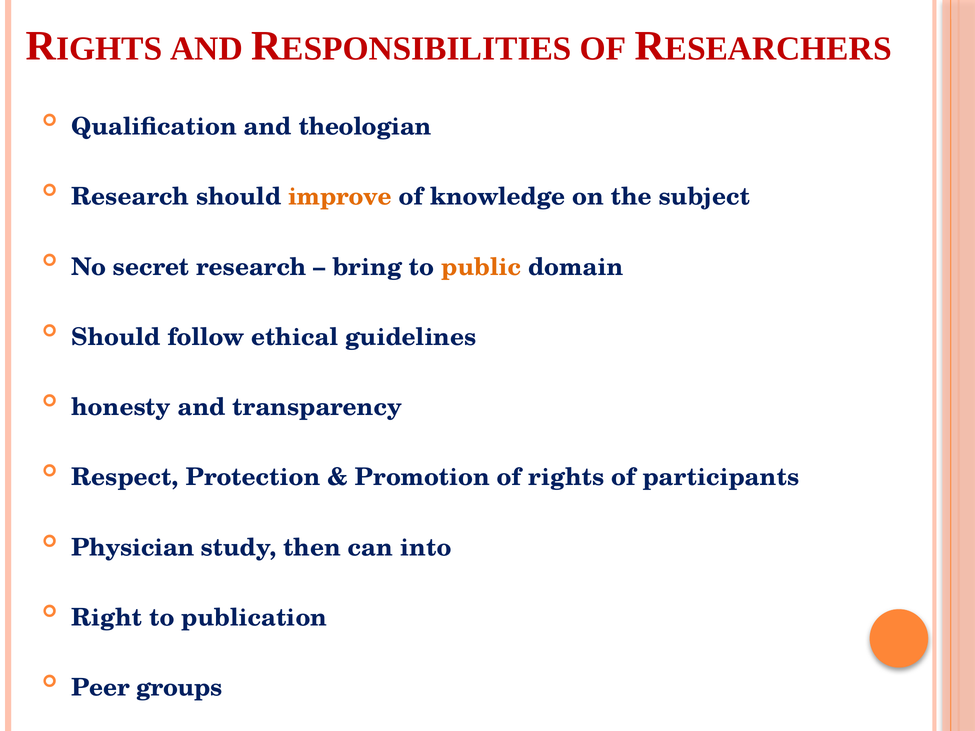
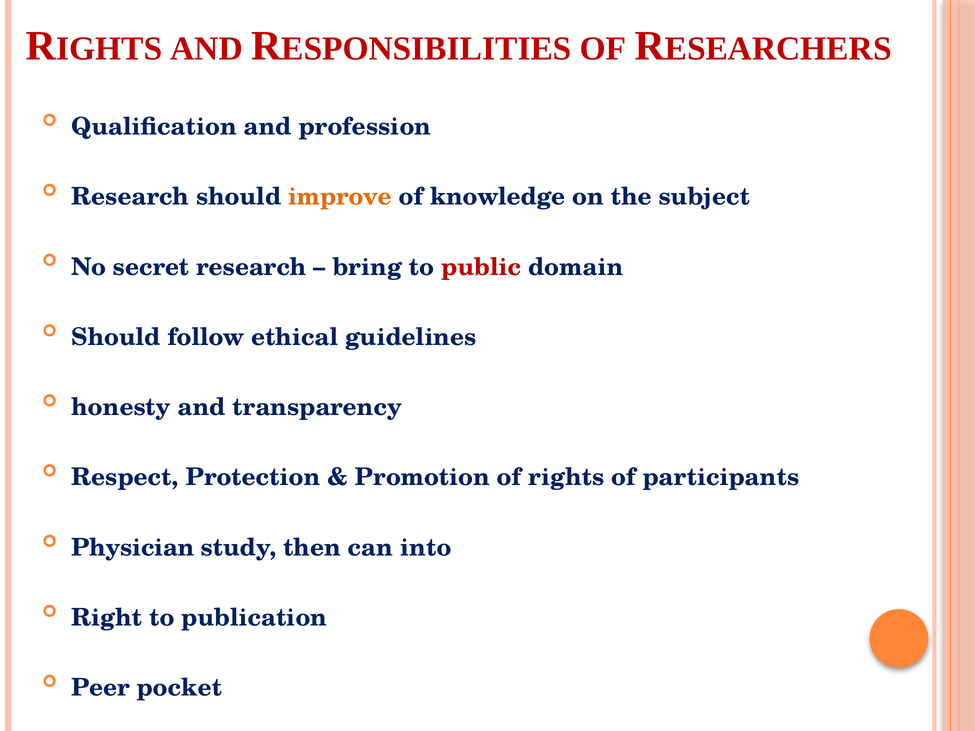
theologian: theologian -> profession (365, 127)
public colour: orange -> red (481, 267)
groups: groups -> pocket (179, 688)
